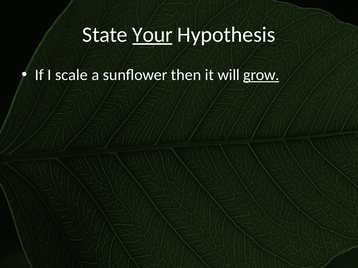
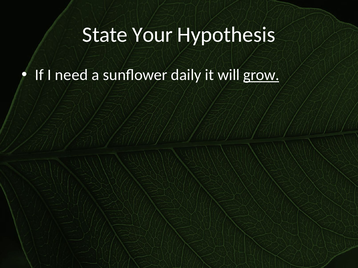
Your underline: present -> none (152, 35)
scale: scale -> need (71, 75)
then: then -> daily (186, 75)
